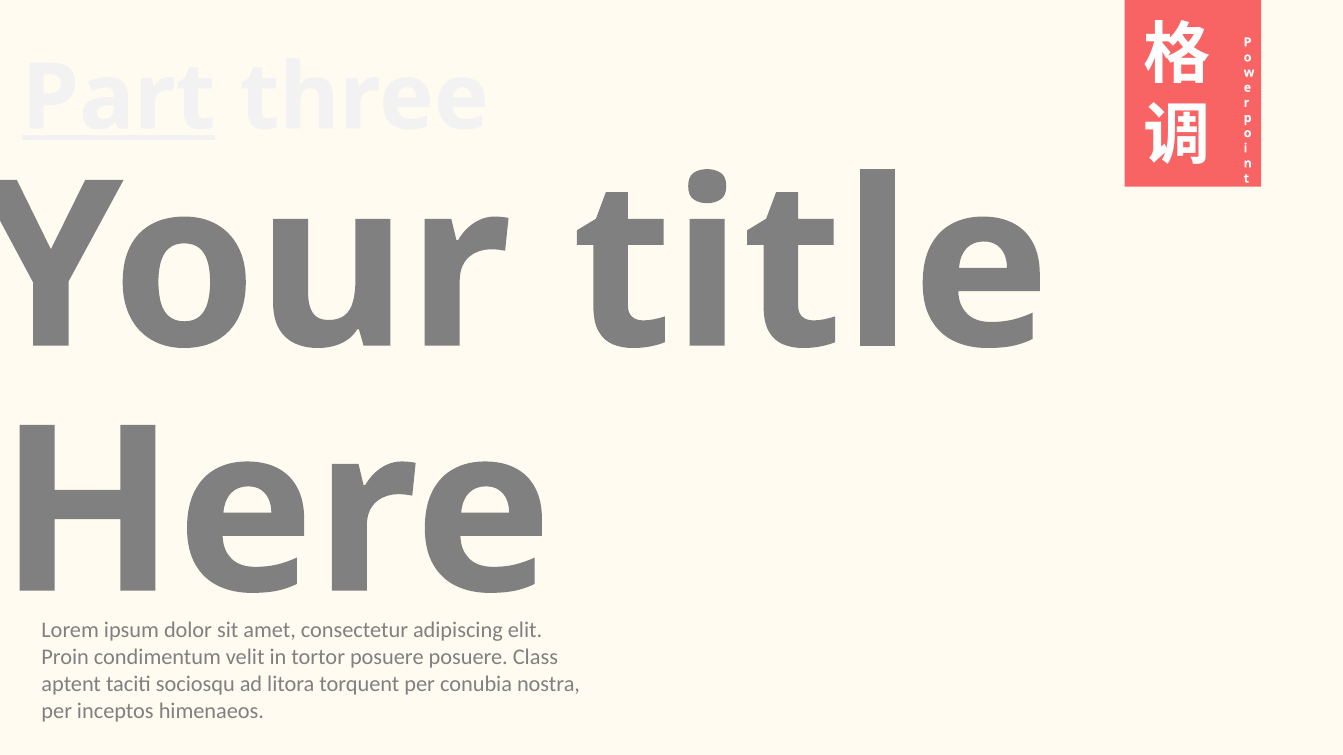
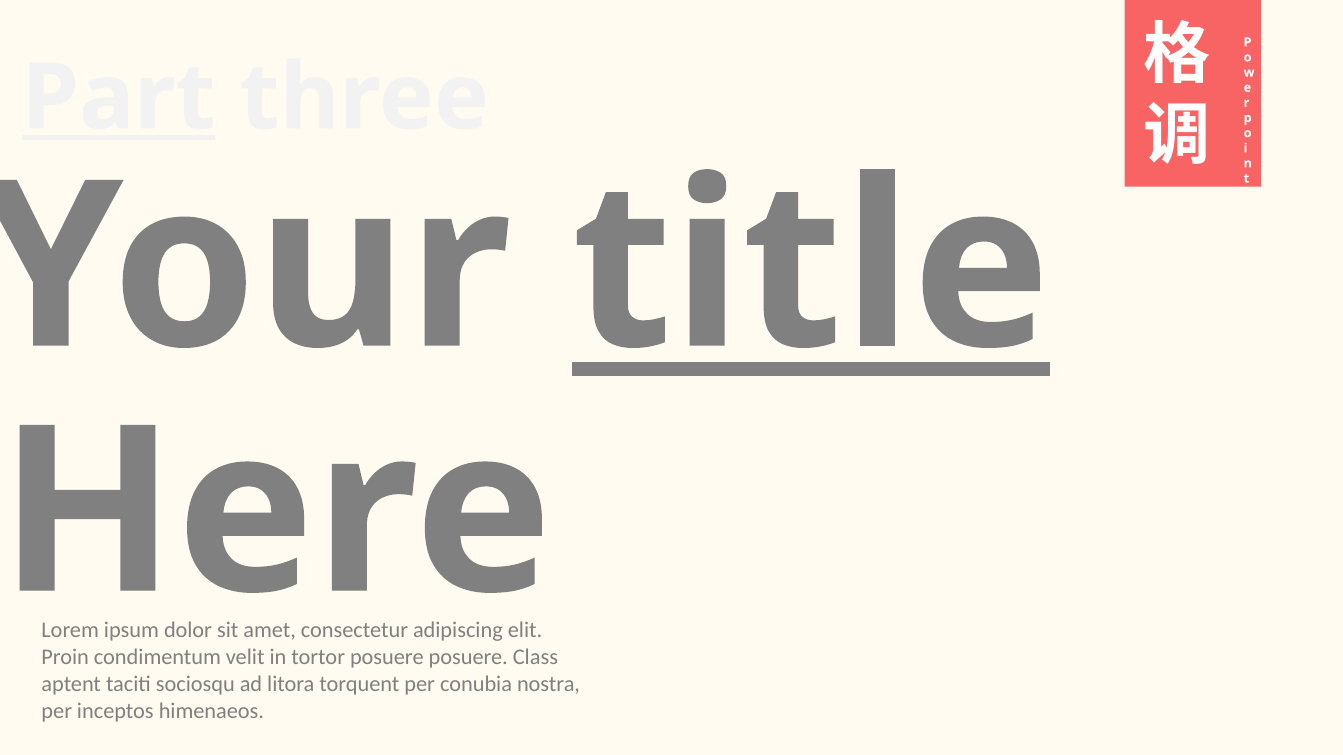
title underline: none -> present (811, 269)
